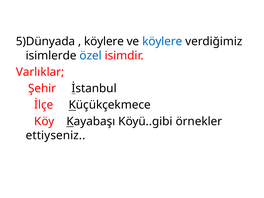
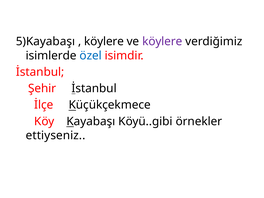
5)Dünyada: 5)Dünyada -> 5)Kayabaşı (45, 41)
köylere colour: blue -> purple (162, 41)
Varlıklar: Varlıklar -> İstanbul (40, 72)
